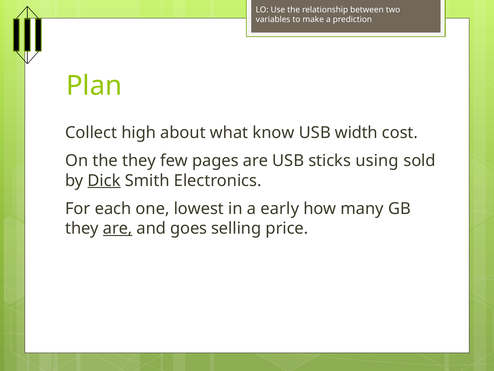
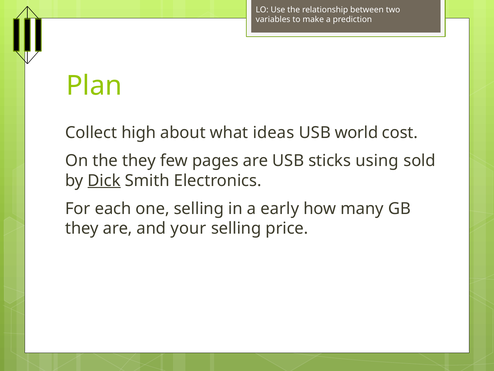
know: know -> ideas (274, 133)
width: width -> world (356, 133)
one lowest: lowest -> selling (199, 208)
are underline: present -> none (118, 228)
goes: goes -> your (188, 228)
